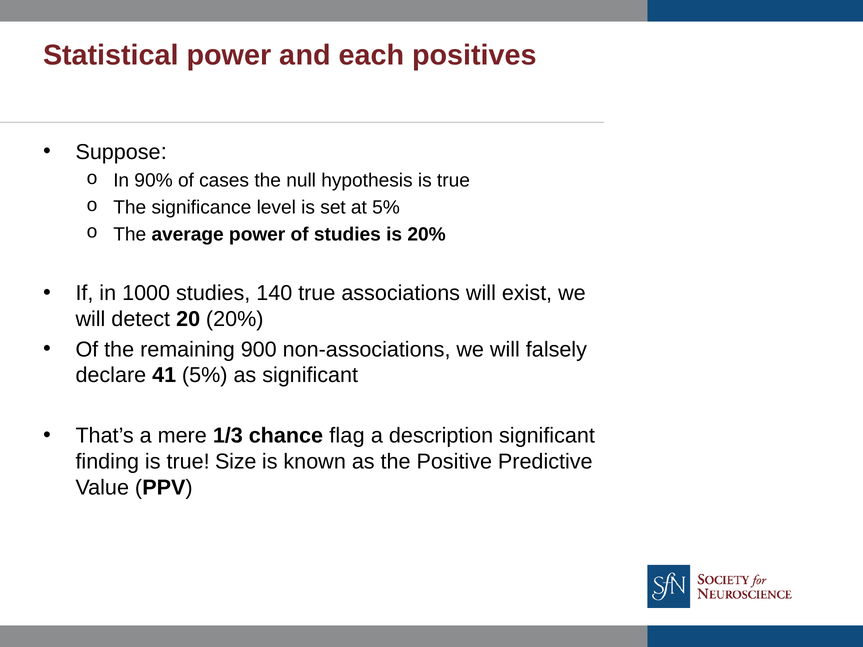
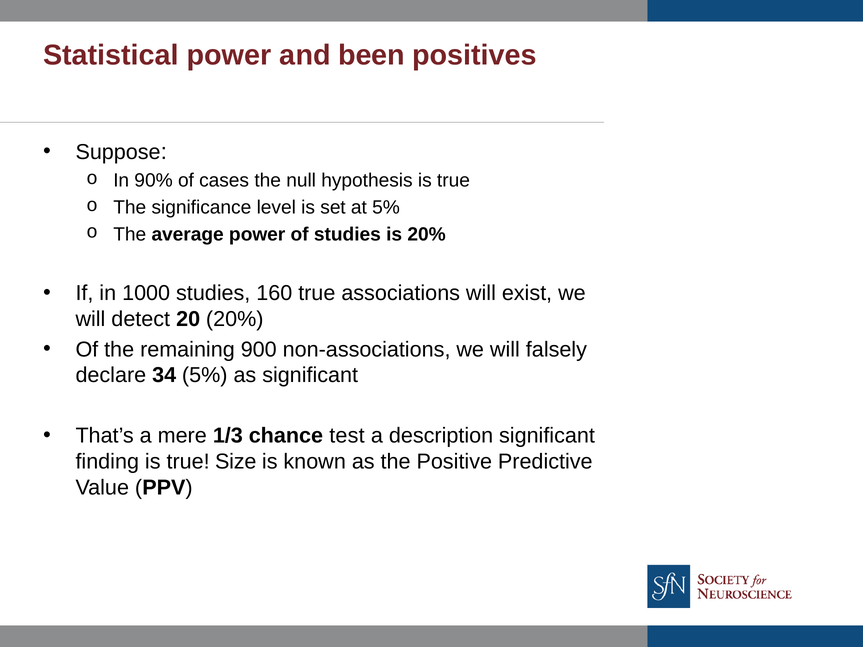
each: each -> been (372, 55)
140: 140 -> 160 (274, 293)
41: 41 -> 34 (164, 375)
flag: flag -> test (347, 436)
